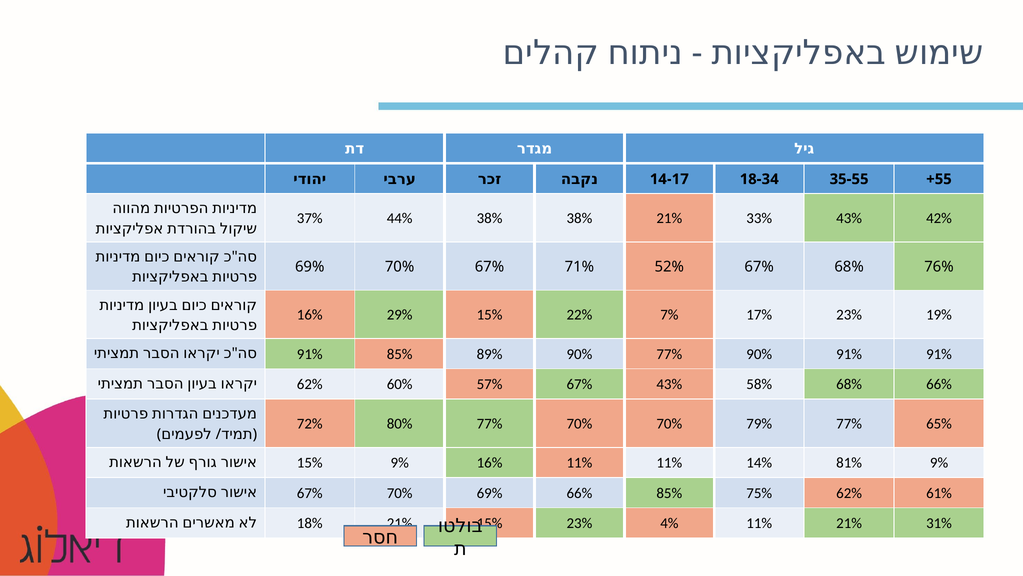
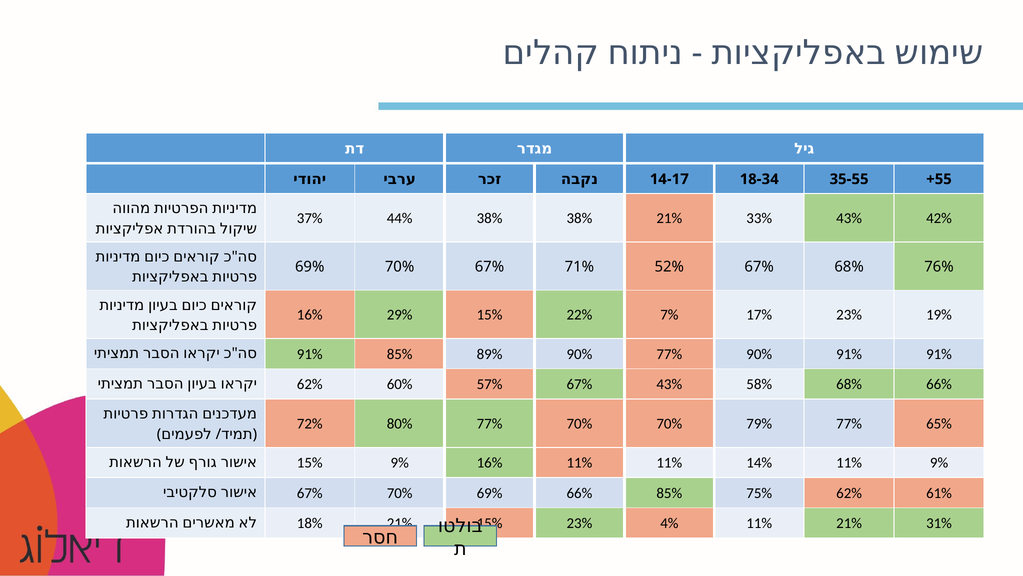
14% 81%: 81% -> 11% (849, 463)
